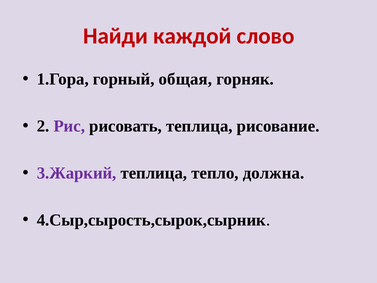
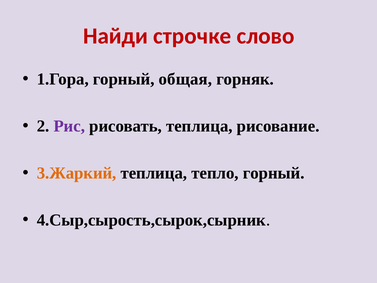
каждой: каждой -> строчке (192, 36)
3.Жаркий colour: purple -> orange (77, 173)
тепло должна: должна -> горный (274, 173)
